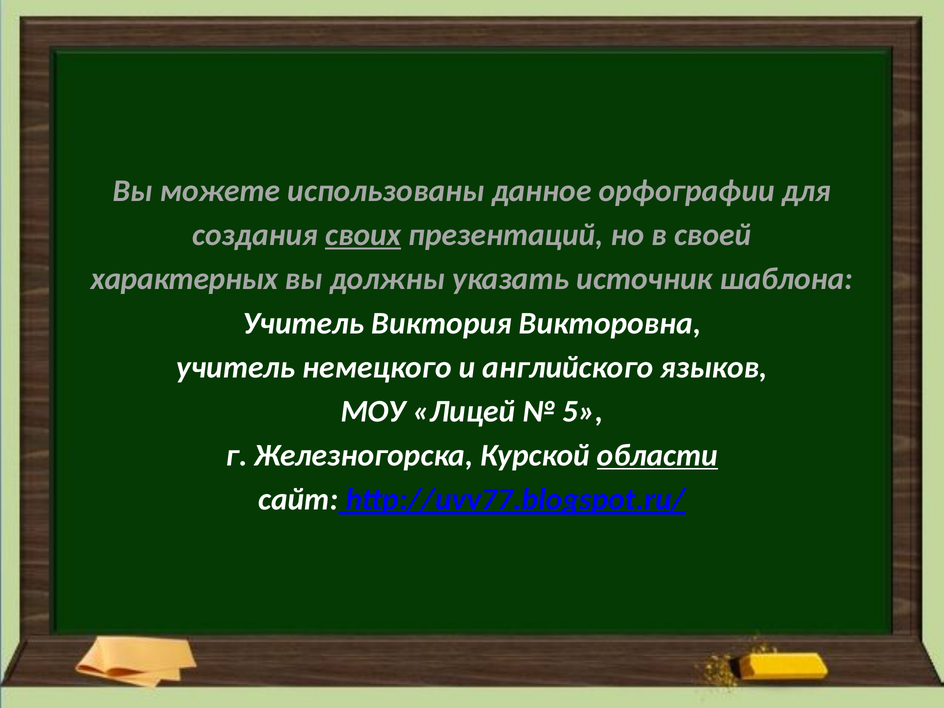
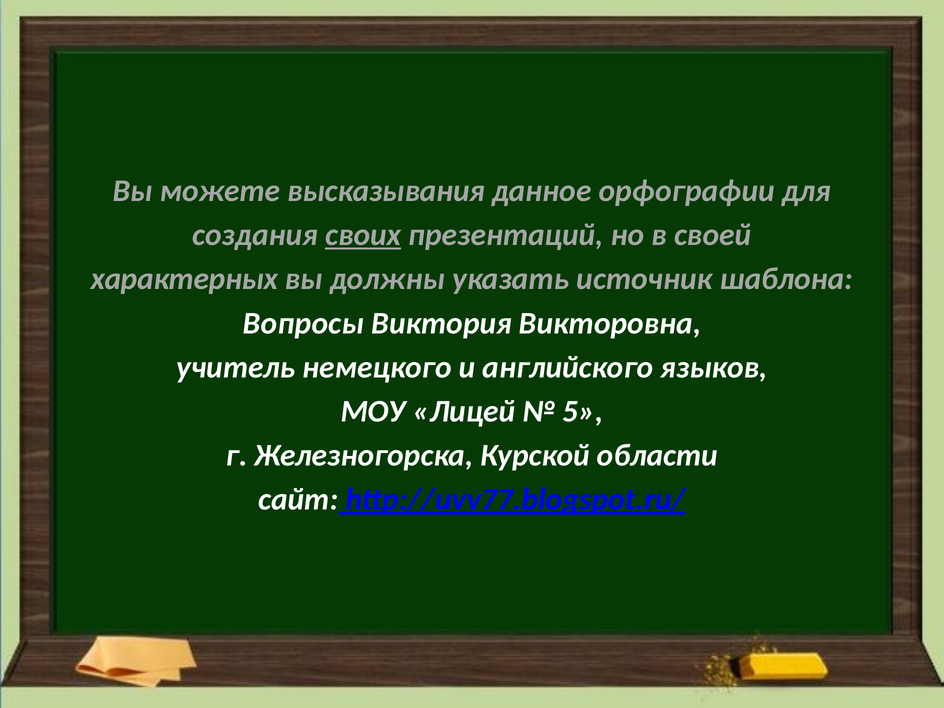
использованы: использованы -> высказывания (386, 191)
Учитель: Учитель -> Вопросы (303, 323)
области underline: present -> none (657, 455)
